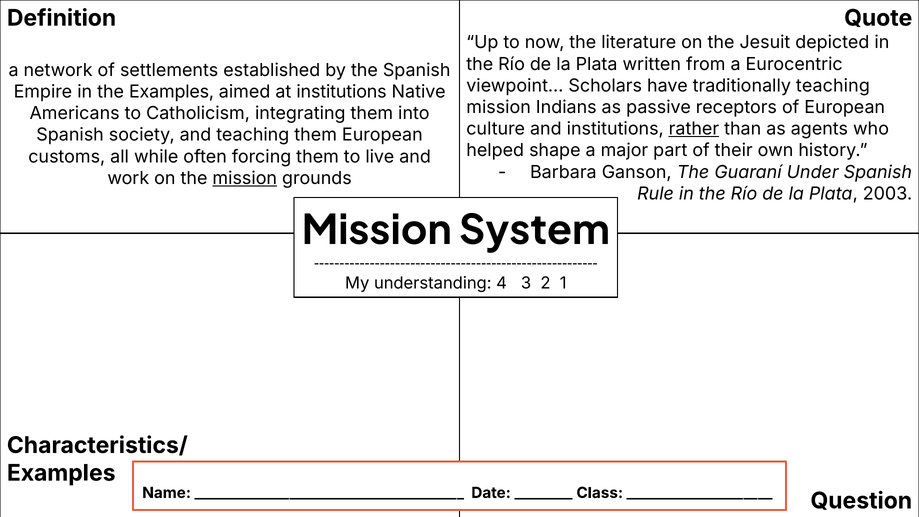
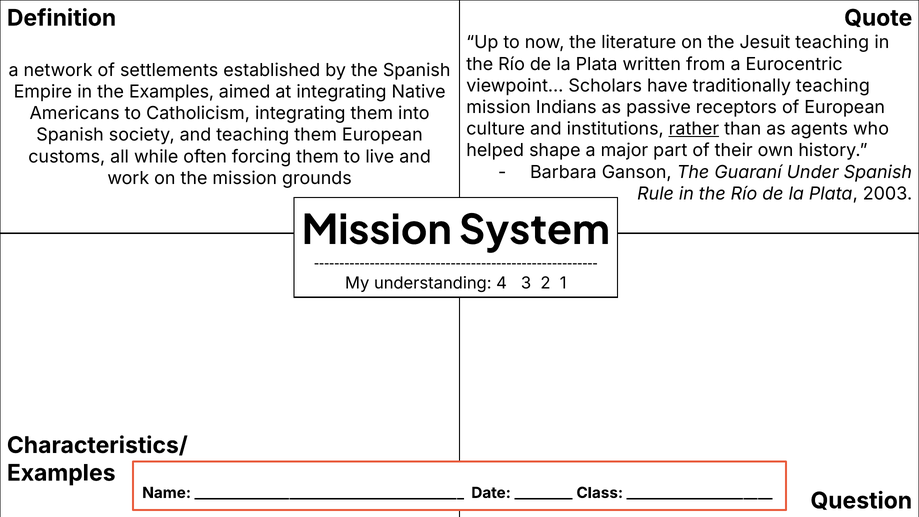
Jesuit depicted: depicted -> teaching (832, 43)
at institutions: institutions -> integrating (341, 92)
mission underline: present -> none (245, 178)
